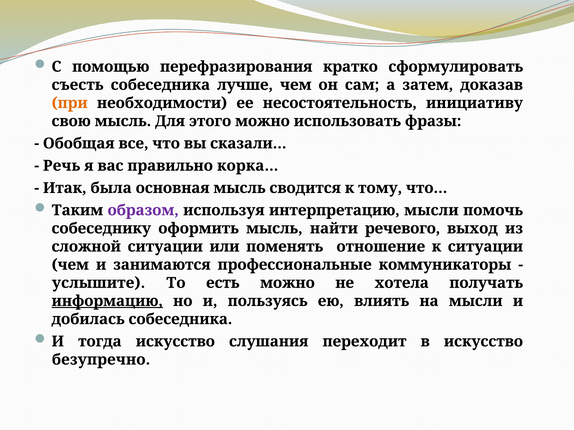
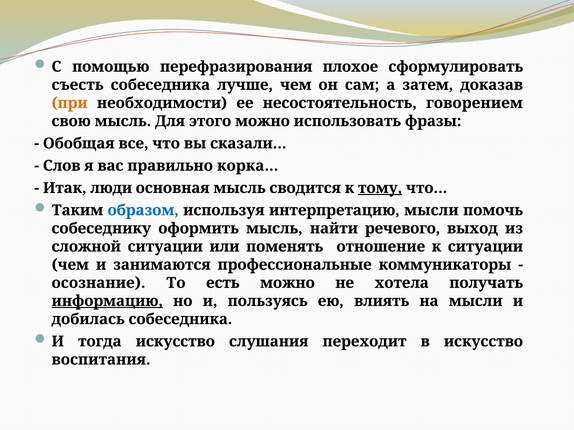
кратко: кратко -> плохое (350, 67)
инициативу: инициативу -> говорением (474, 103)
Речь: Речь -> Слов (62, 166)
была: была -> люди (111, 188)
тому underline: none -> present (380, 188)
образом colour: purple -> blue (143, 211)
услышите: услышите -> осознание (99, 283)
безупречно: безупречно -> воспитания (101, 360)
